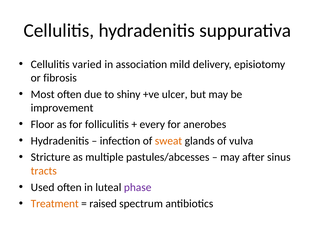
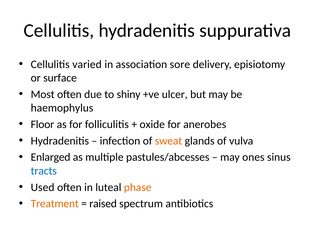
mild: mild -> sore (180, 64)
fibrosis: fibrosis -> surface (60, 78)
improvement: improvement -> haemophylus (62, 108)
every: every -> oxide (152, 124)
Stricture: Stricture -> Enlarged (51, 157)
after: after -> ones (253, 157)
tracts colour: orange -> blue (44, 171)
phase colour: purple -> orange (138, 187)
